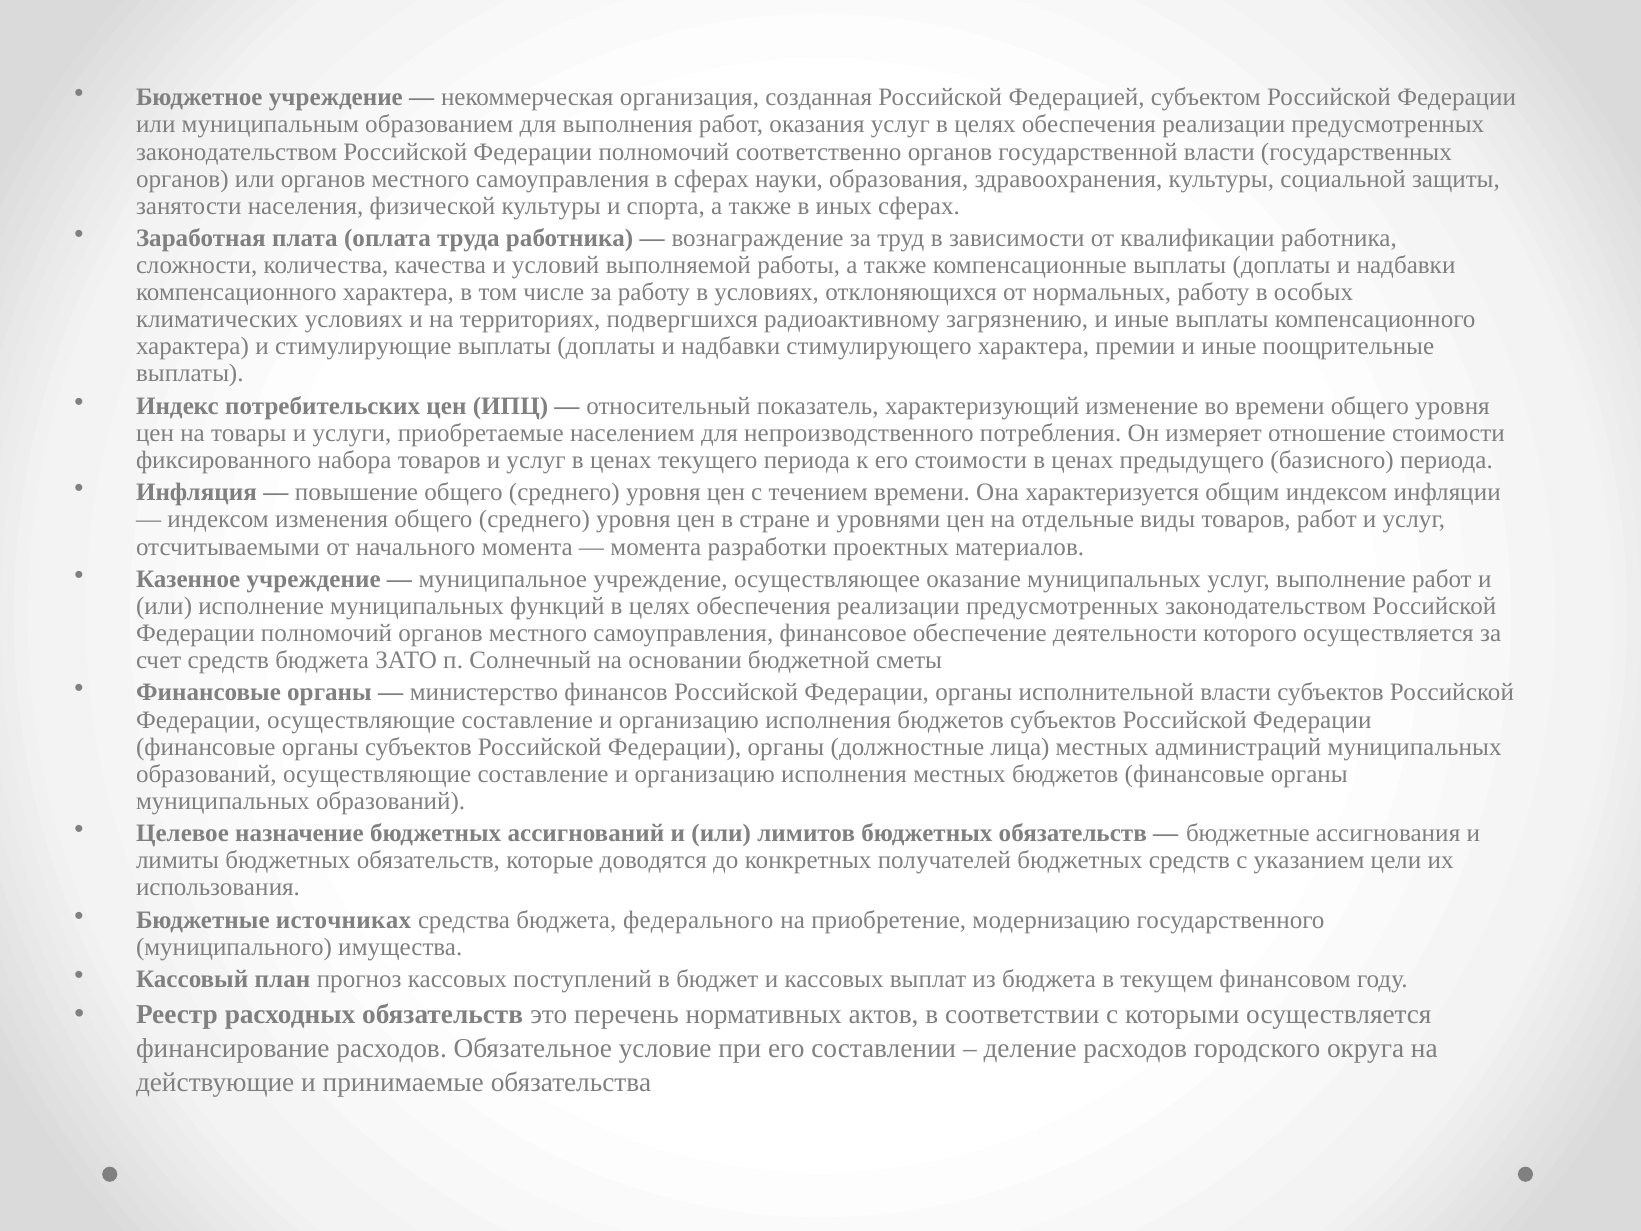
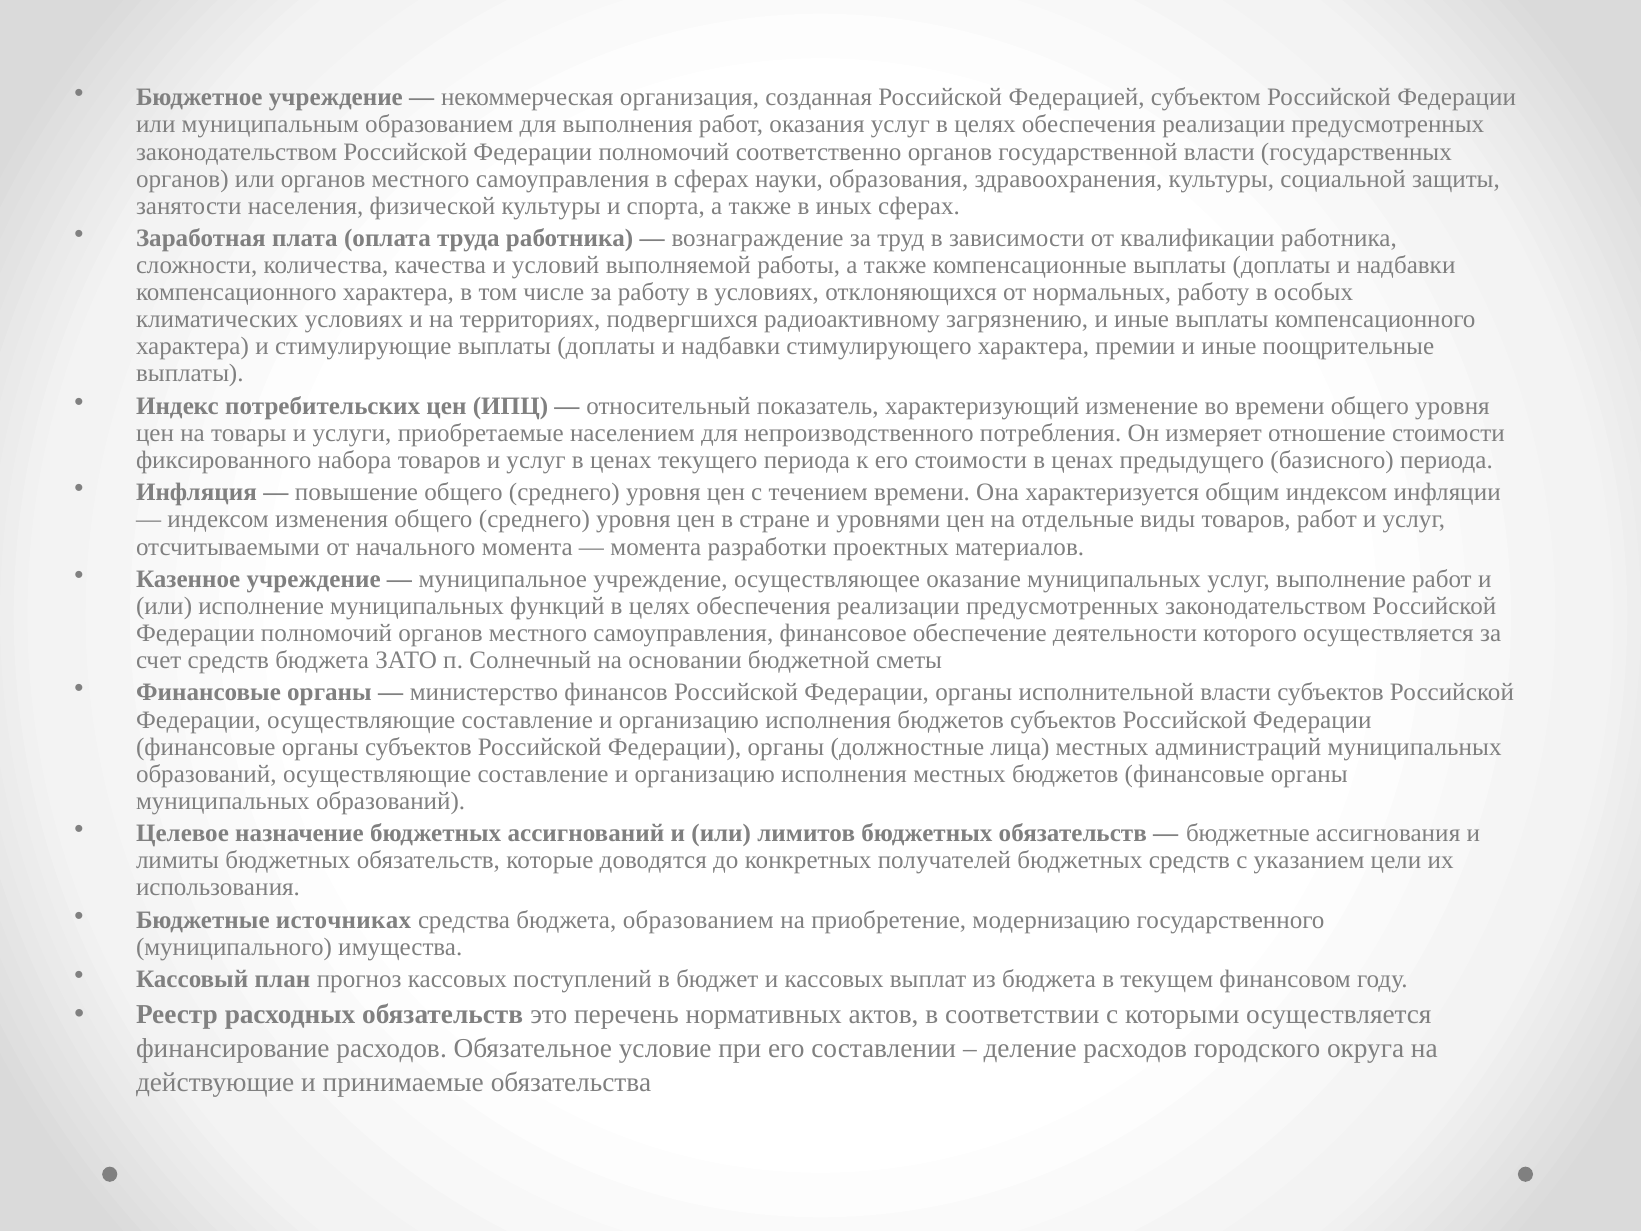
бюджета федерального: федерального -> образованием (698, 920)
